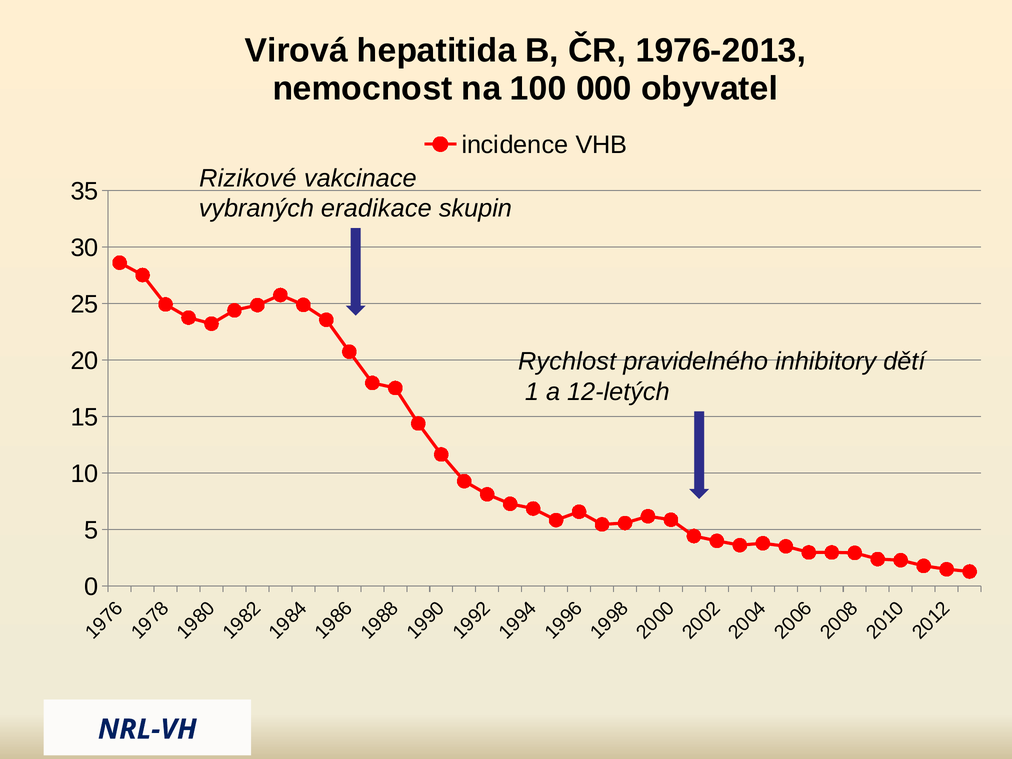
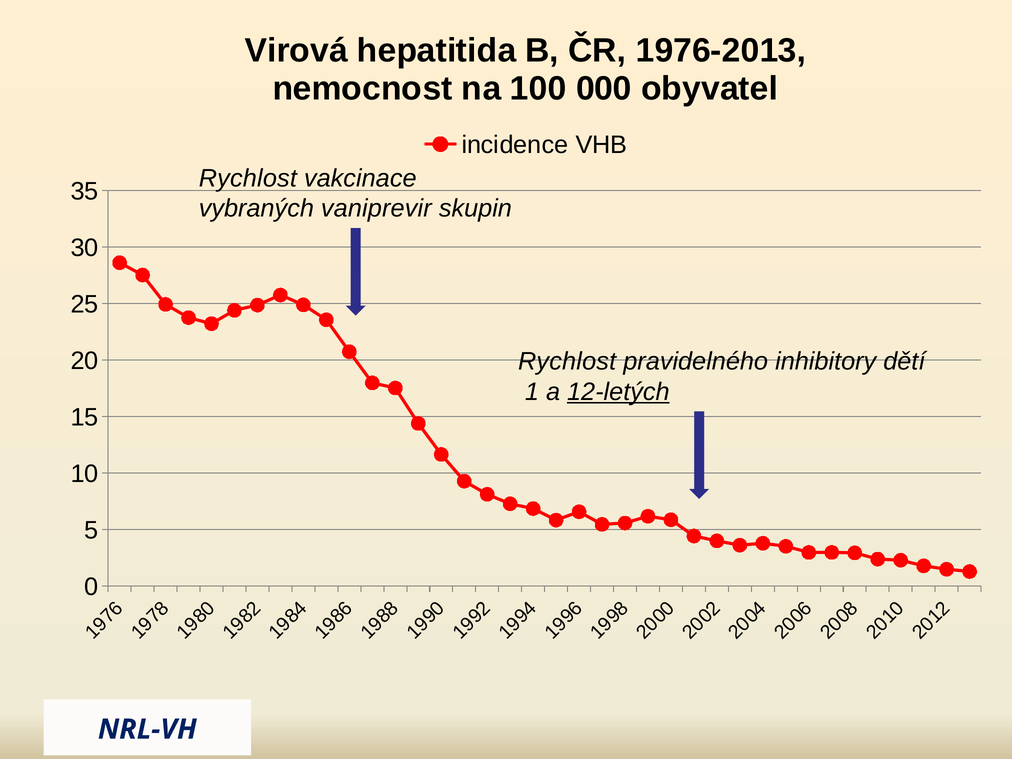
Rizikové: Rizikové -> Rychlost (248, 178)
eradikace: eradikace -> vaniprevir (376, 209)
12-letých underline: none -> present (618, 392)
